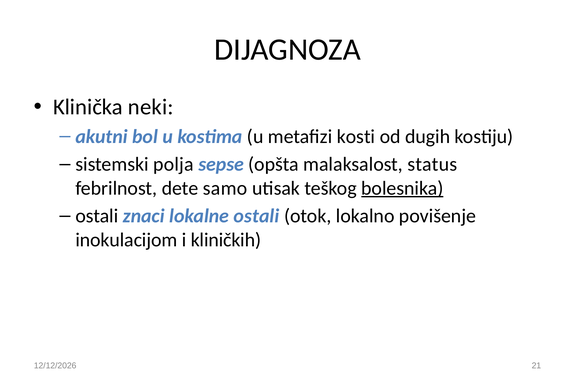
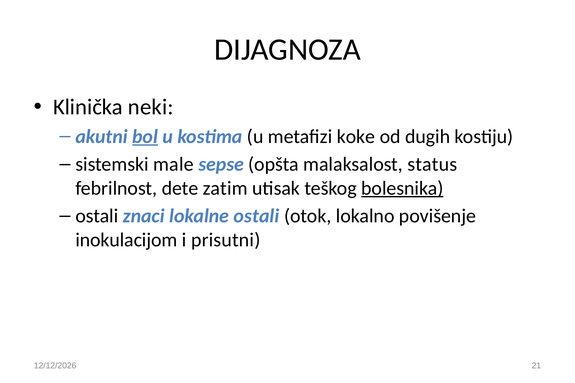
bol underline: none -> present (145, 137)
kosti: kosti -> koke (356, 137)
polja: polja -> male (173, 164)
samo: samo -> zatim (225, 188)
kliničkih: kliničkih -> prisutni (226, 240)
